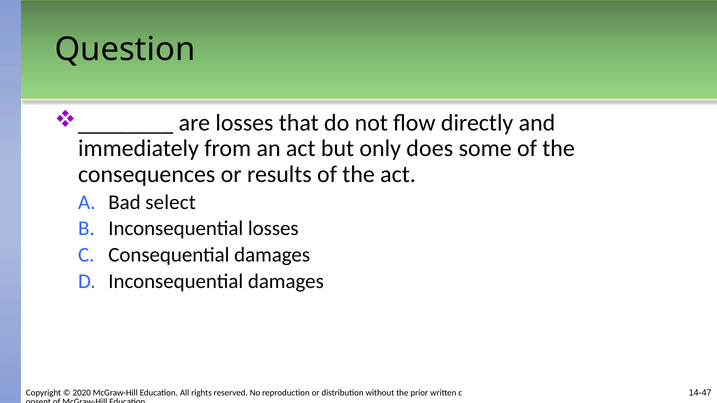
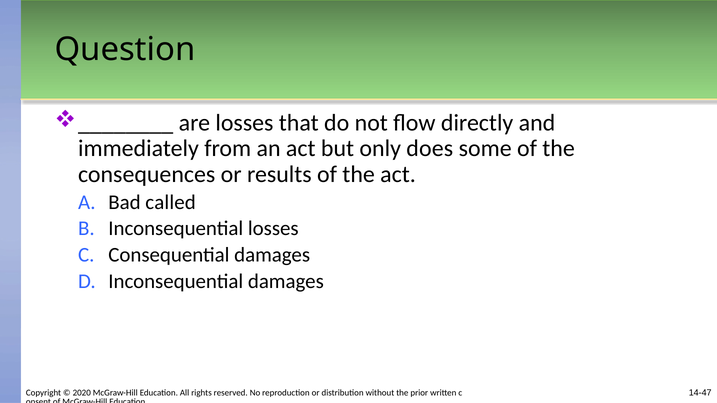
select: select -> called (171, 202)
